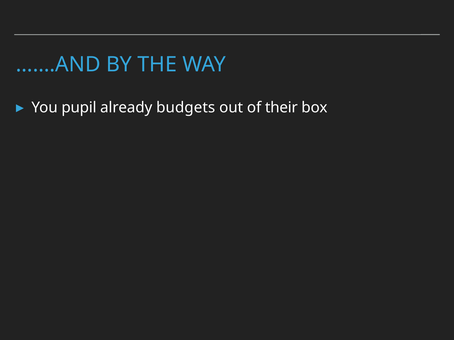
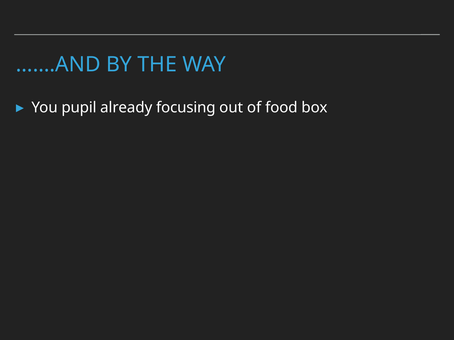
budgets: budgets -> focusing (186, 108)
their: their -> food (281, 108)
